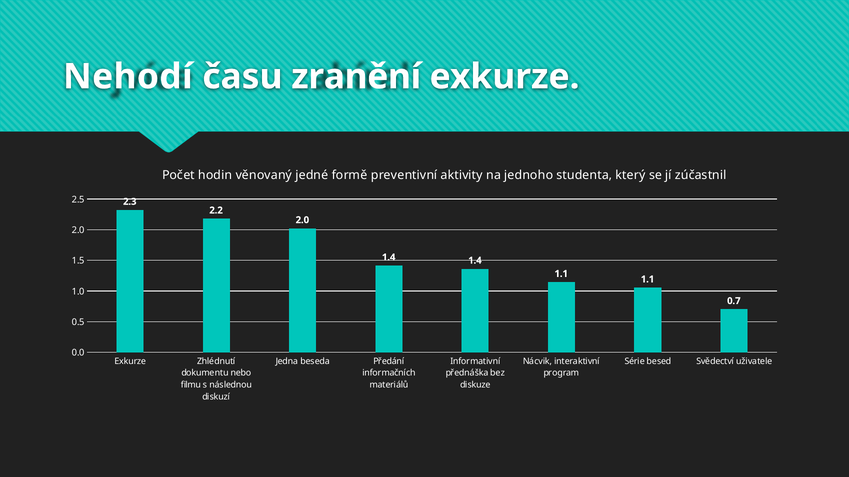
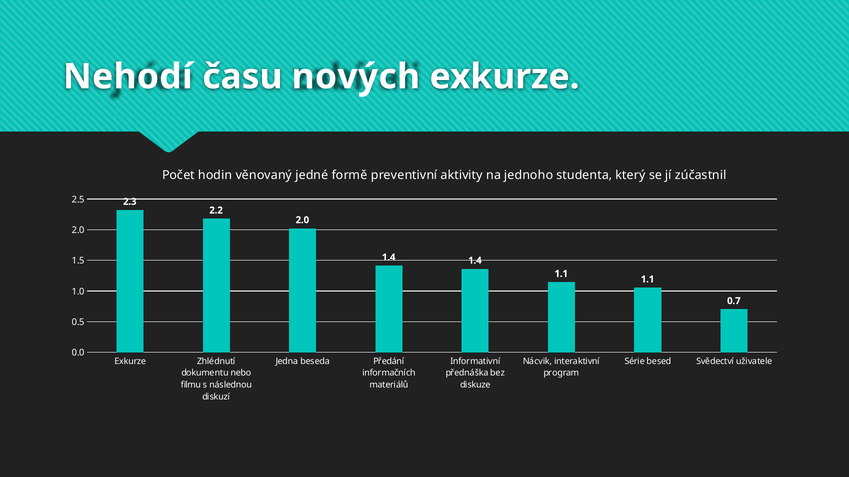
zranění: zranění -> nových (356, 77)
